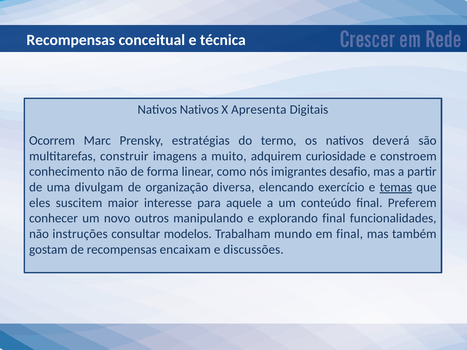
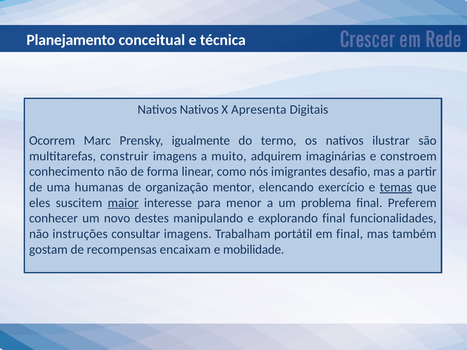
Recompensas: Recompensas -> Planejamento (71, 40)
estratégias: estratégias -> igualmente (201, 141)
deverá: deverá -> ilustrar (391, 141)
curiosidade: curiosidade -> imaginárias (336, 156)
divulgam: divulgam -> humanas (99, 187)
diversa: diversa -> mentor (234, 187)
maior underline: none -> present (123, 203)
aquele: aquele -> menor (244, 203)
conteúdo: conteúdo -> problema (326, 203)
outros: outros -> destes (152, 219)
consultar modelos: modelos -> imagens (188, 234)
mundo: mundo -> portátil (293, 234)
discussões: discussões -> mobilidade (254, 250)
